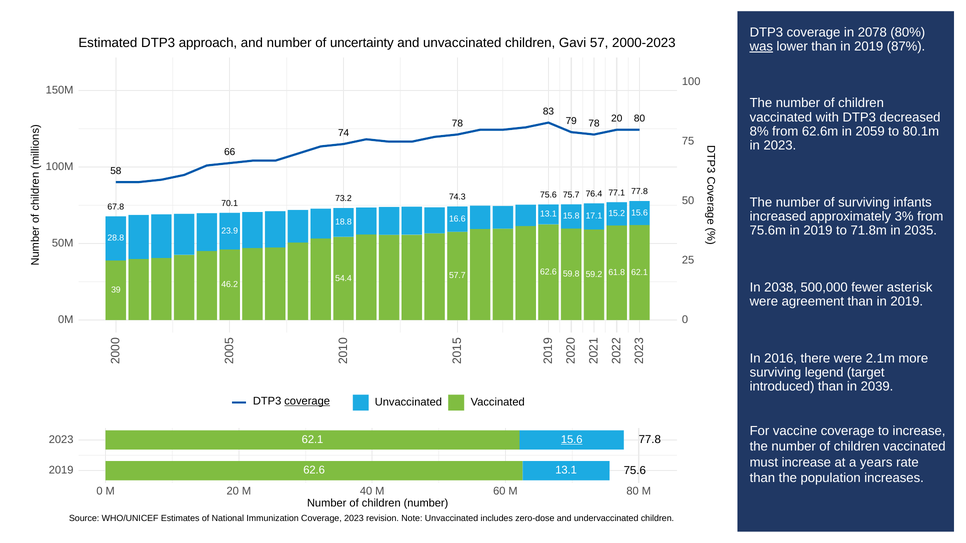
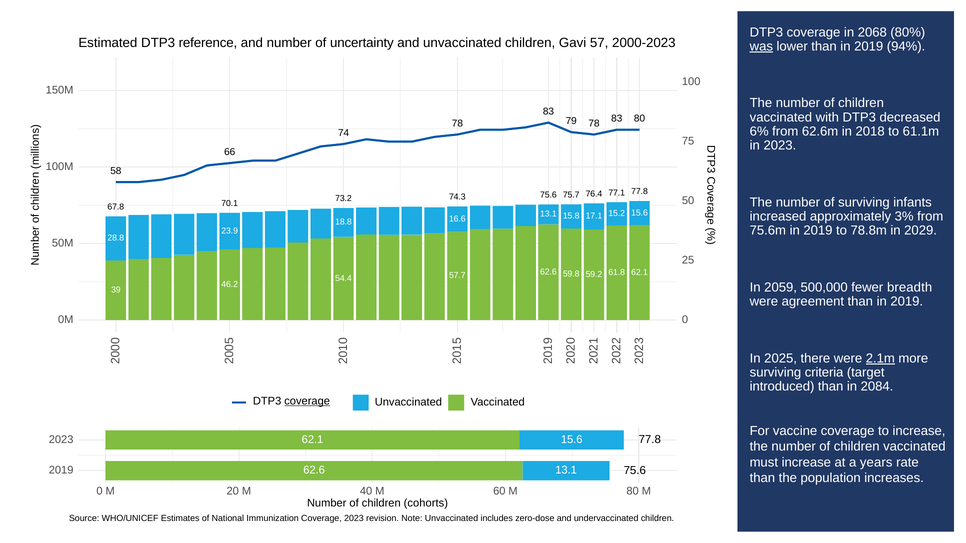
2078: 2078 -> 2068 (872, 32)
approach: approach -> reference (208, 43)
87%: 87% -> 94% (906, 46)
79 78 20: 20 -> 83 (617, 119)
8%: 8% -> 6% (759, 132)
2059: 2059 -> 2018 (870, 132)
80.1m: 80.1m -> 61.1m (921, 132)
71.8m: 71.8m -> 78.8m (869, 231)
2035: 2035 -> 2029 (921, 231)
2038: 2038 -> 2059 (781, 288)
asterisk: asterisk -> breadth (910, 288)
2016: 2016 -> 2025 (781, 358)
2.1m underline: none -> present (880, 358)
legend: legend -> criteria (824, 373)
2039: 2039 -> 2084 (877, 387)
15.6 underline: present -> none (572, 440)
children number: number -> cohorts (426, 503)
